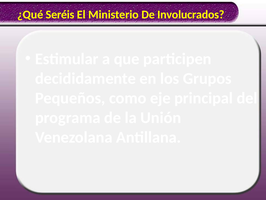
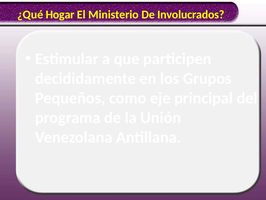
Seréis: Seréis -> Hogar (60, 15)
